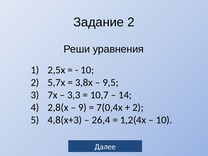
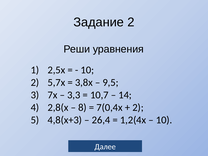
9: 9 -> 8 (82, 107)
